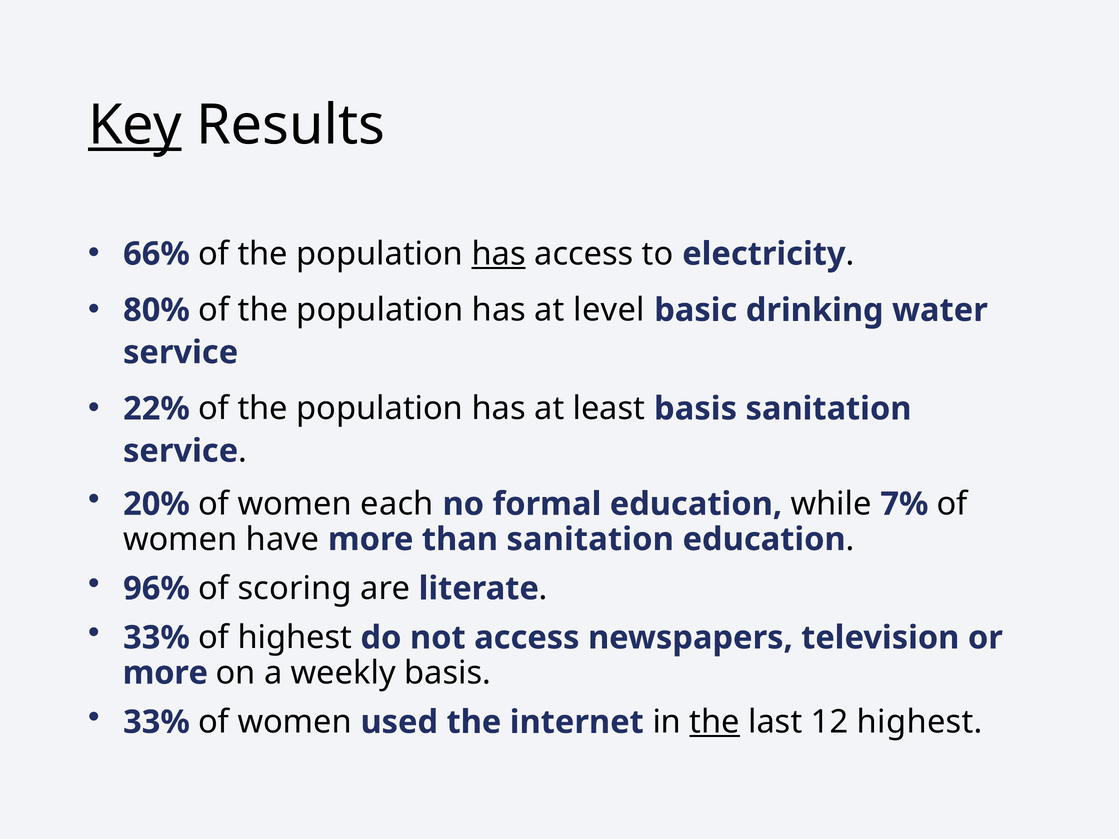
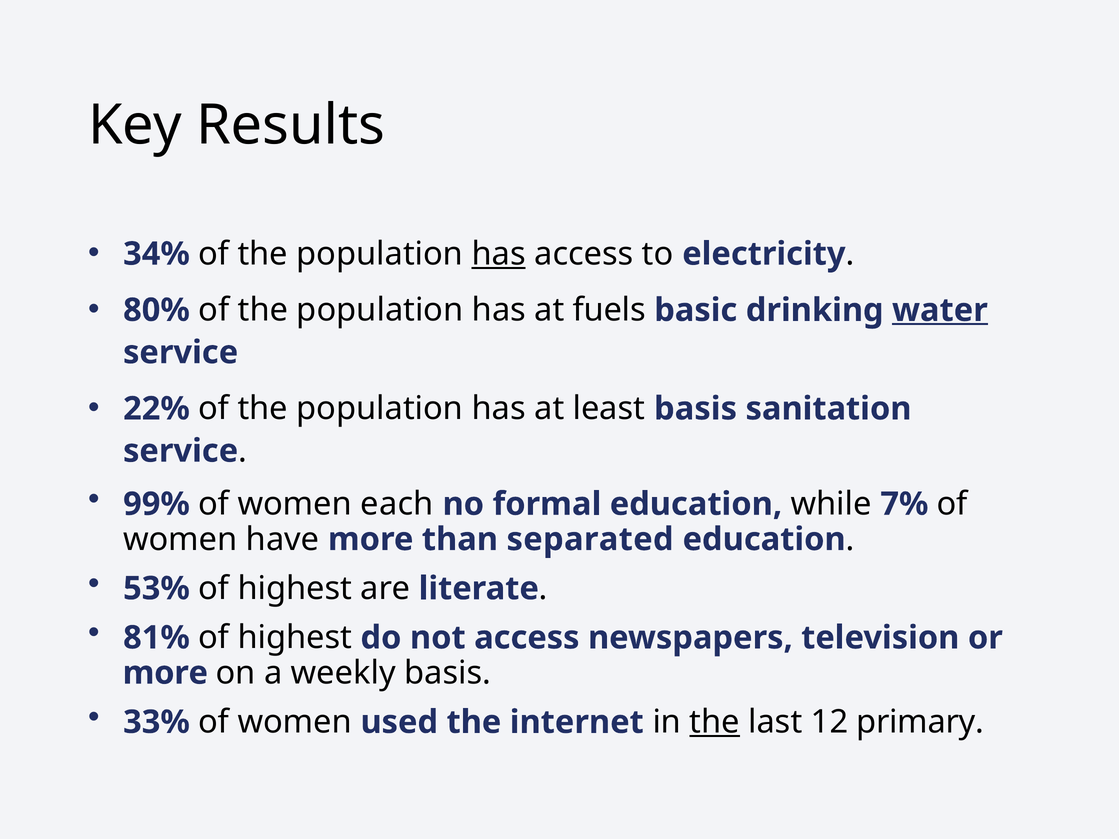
Key underline: present -> none (135, 125)
66%: 66% -> 34% (156, 254)
level: level -> fuels (609, 310)
water underline: none -> present (940, 310)
20%: 20% -> 99% (156, 504)
than sanitation: sanitation -> separated (590, 539)
96%: 96% -> 53% (156, 589)
scoring: scoring -> highest (295, 589)
33%: 33% -> 81% (156, 638)
12 highest: highest -> primary (920, 722)
